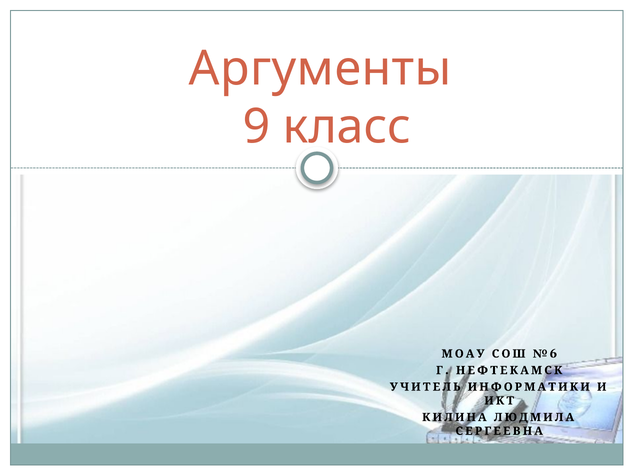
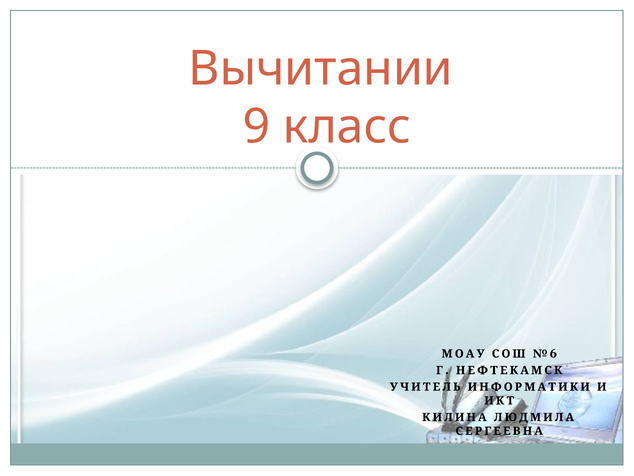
Аргументы: Аргументы -> Вычитании (321, 69)
